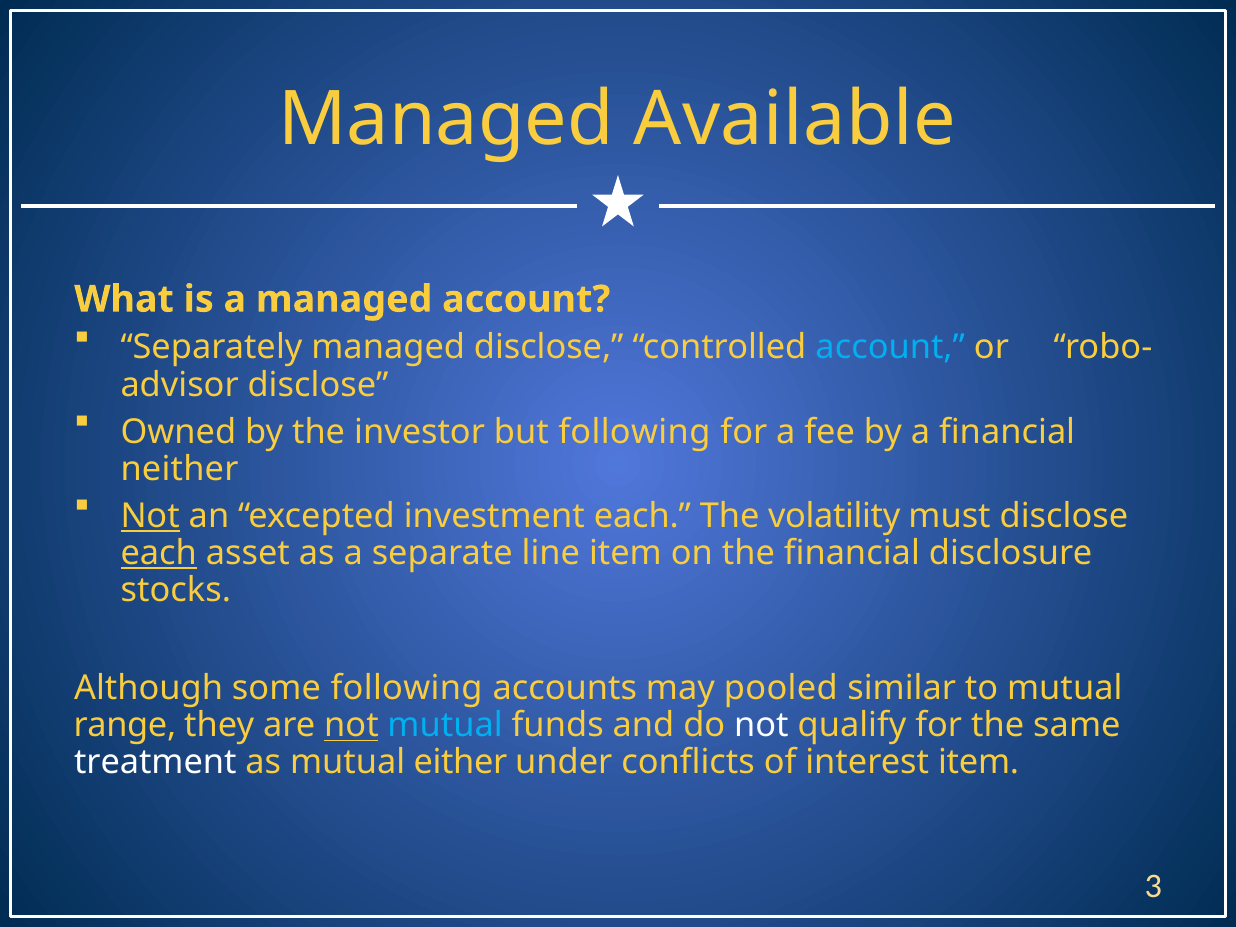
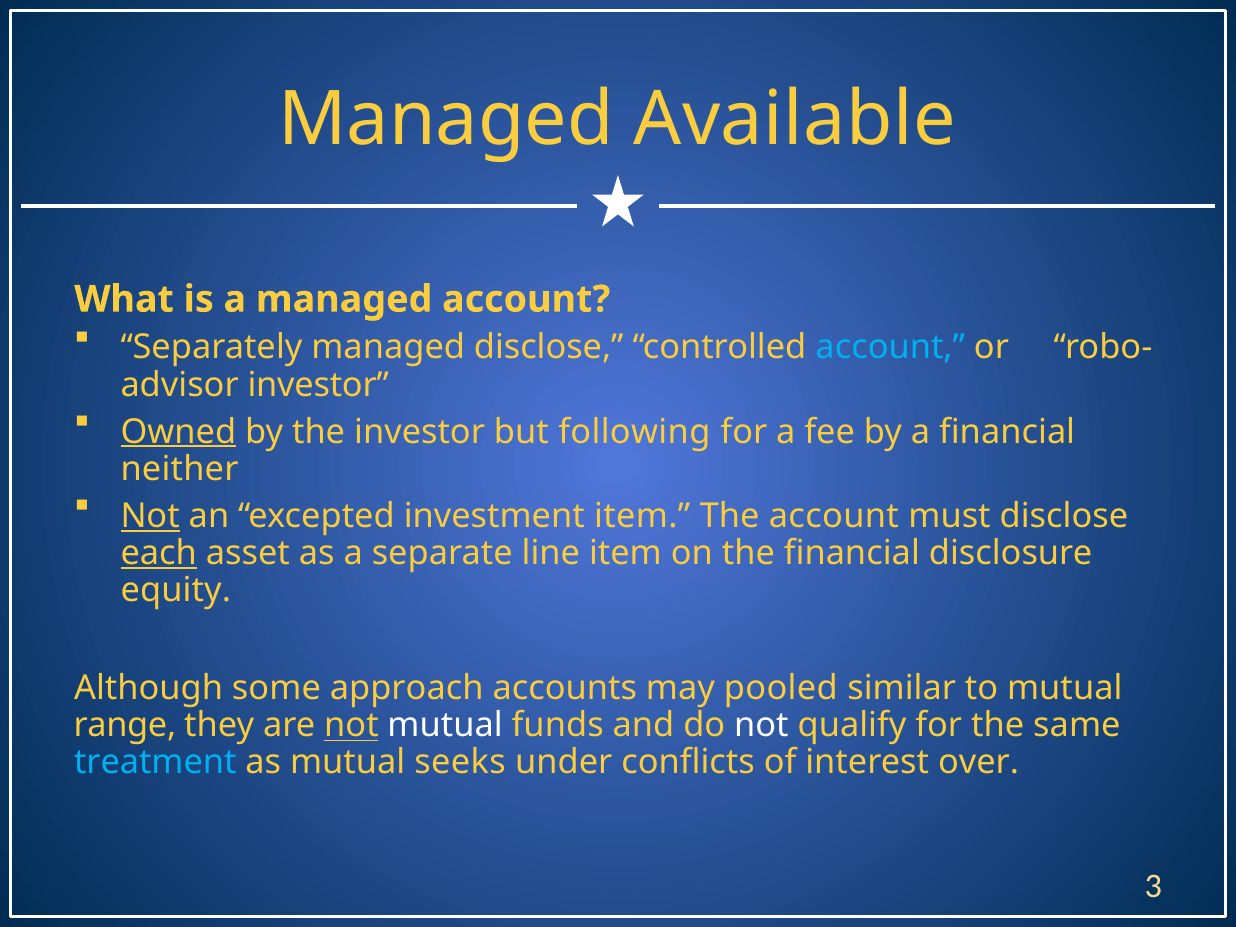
advisor disclose: disclose -> investor (318, 385)
Owned underline: none -> present (178, 432)
investment each: each -> item (642, 516)
The volatility: volatility -> account (834, 516)
stocks: stocks -> equity (176, 590)
some following: following -> approach (407, 688)
mutual colour: light blue -> white (445, 725)
treatment colour: white -> light blue (155, 762)
either: either -> seeks (460, 762)
interest item: item -> over (979, 762)
